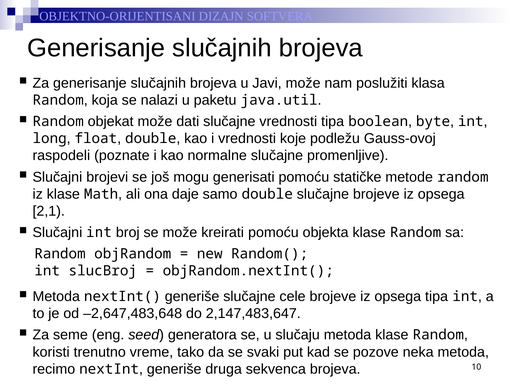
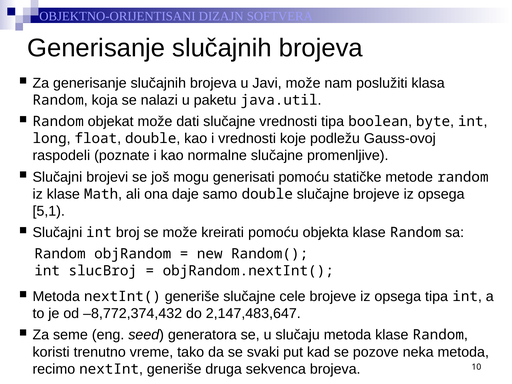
2,1: 2,1 -> 5,1 (49, 211)
–2,647,483,648: –2,647,483,648 -> –8,772,374,432 (133, 314)
